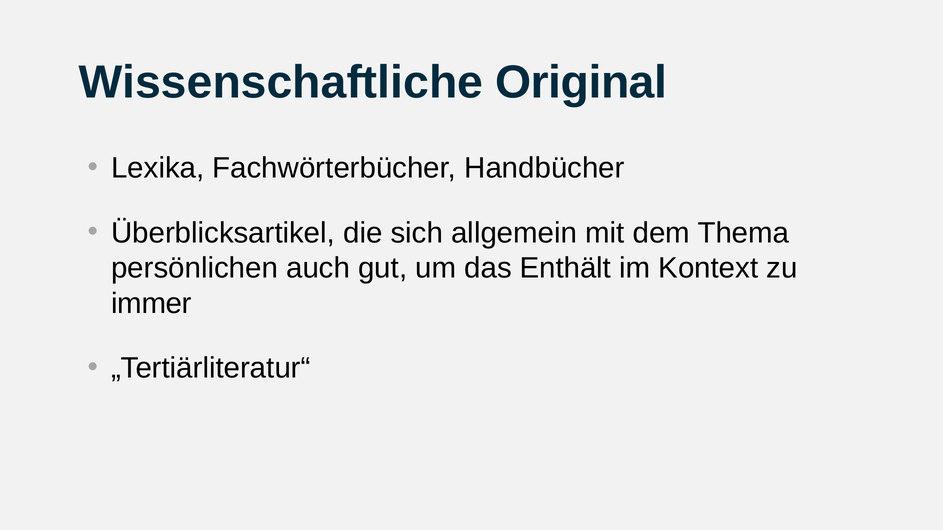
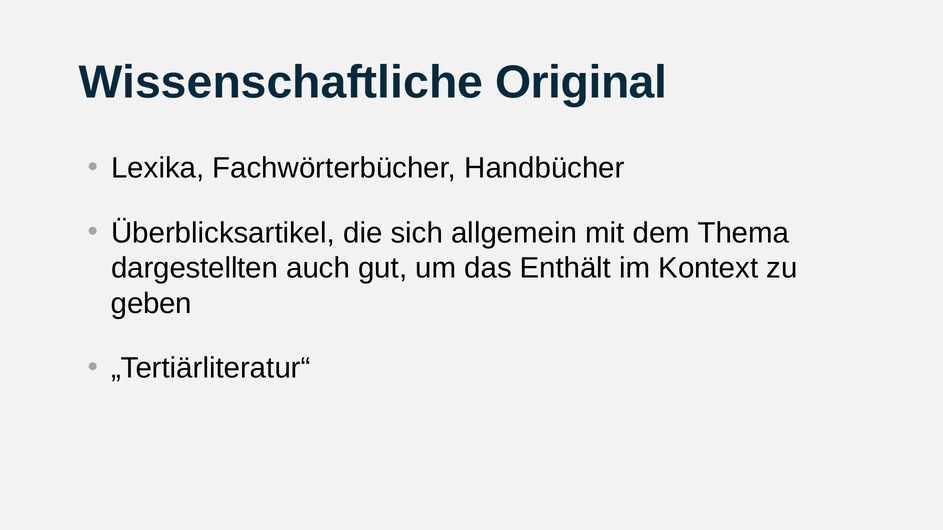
persönlichen: persönlichen -> dargestellten (195, 268)
immer: immer -> geben (151, 304)
